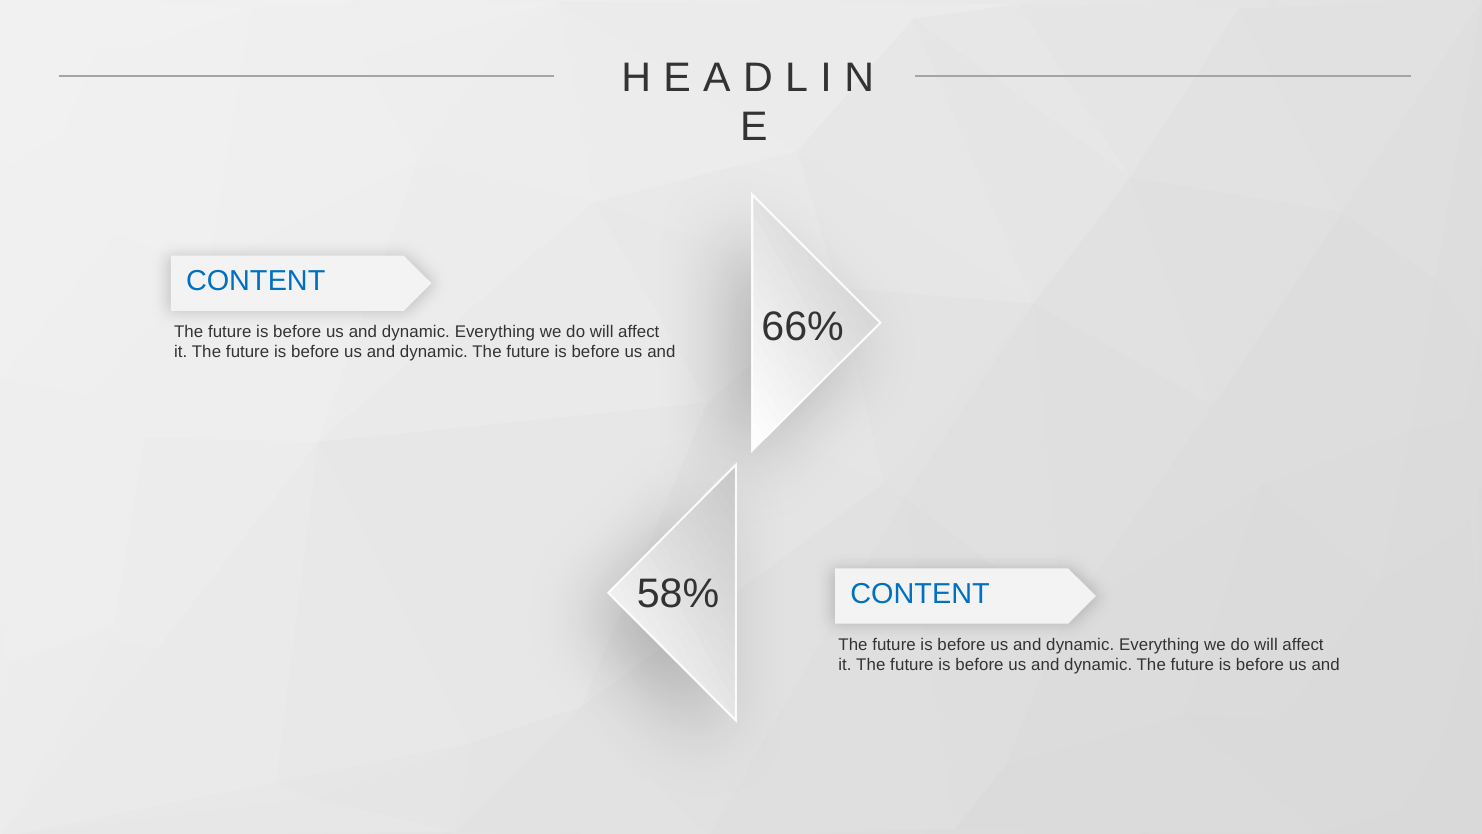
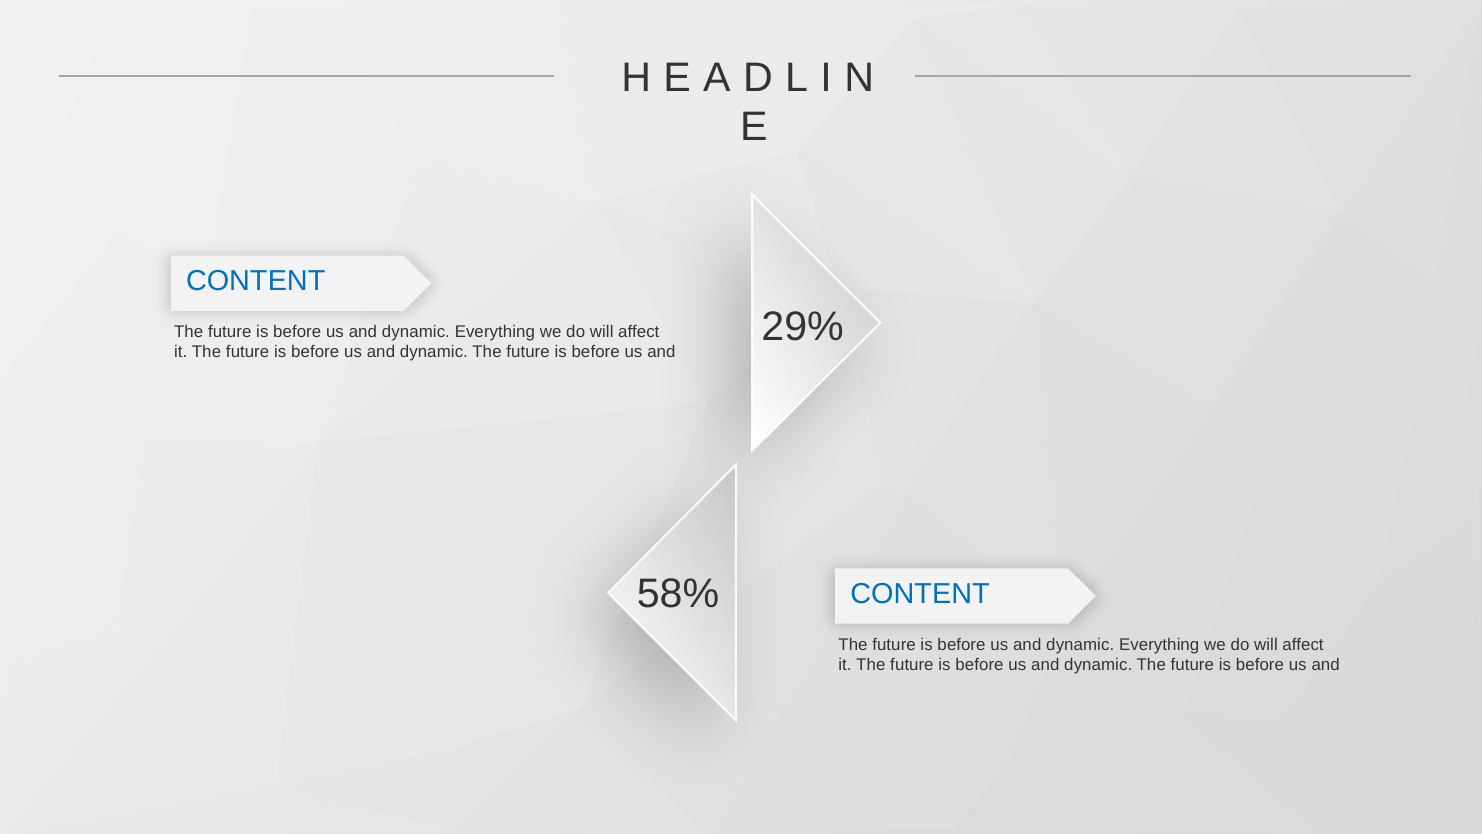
66%: 66% -> 29% (803, 327)
